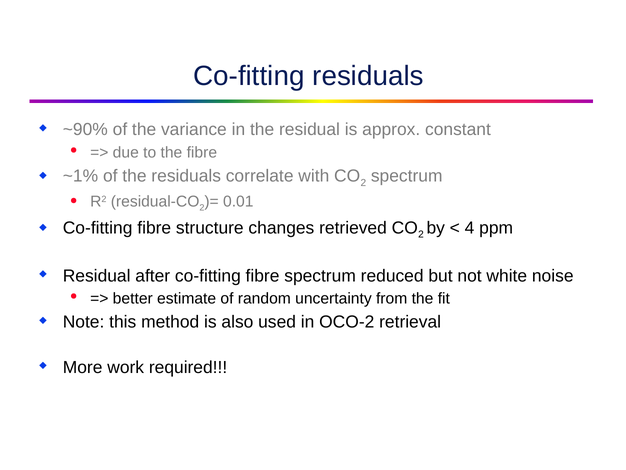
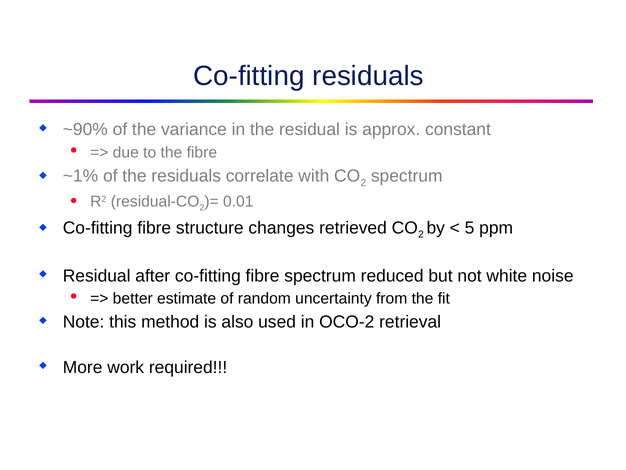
4: 4 -> 5 (470, 228)
